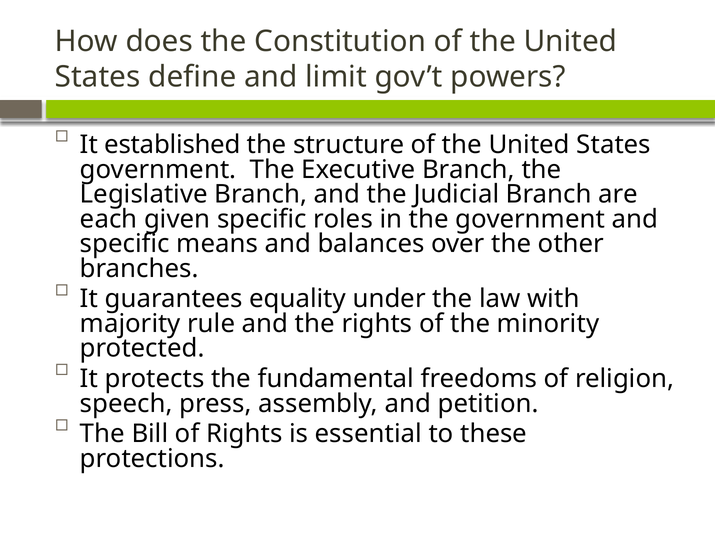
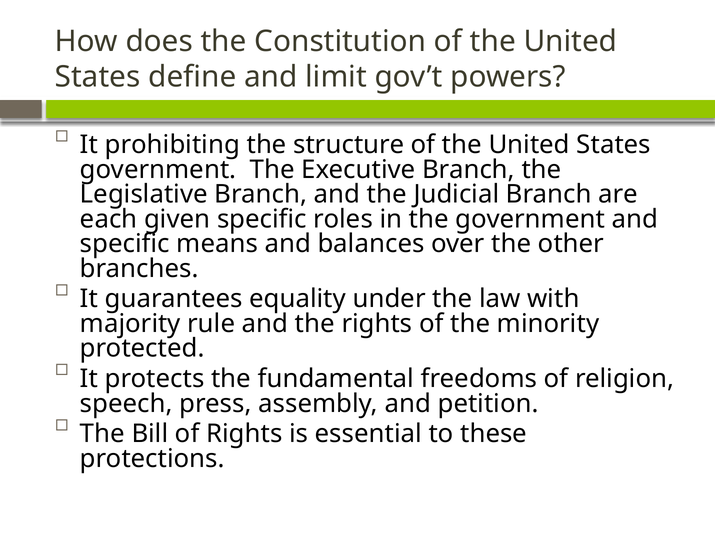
established: established -> prohibiting (172, 145)
